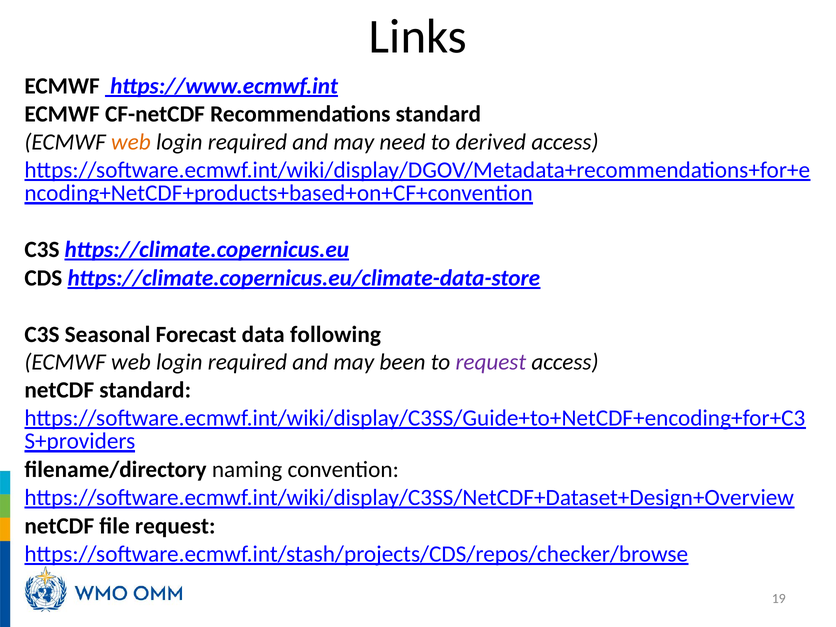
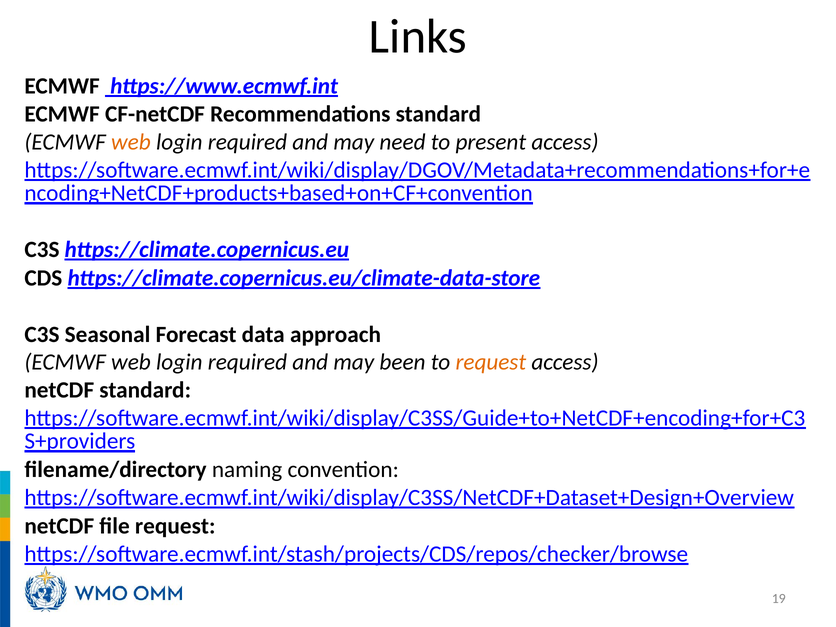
derived: derived -> present (491, 142)
following: following -> approach (336, 334)
request colour: purple -> orange (491, 362)
